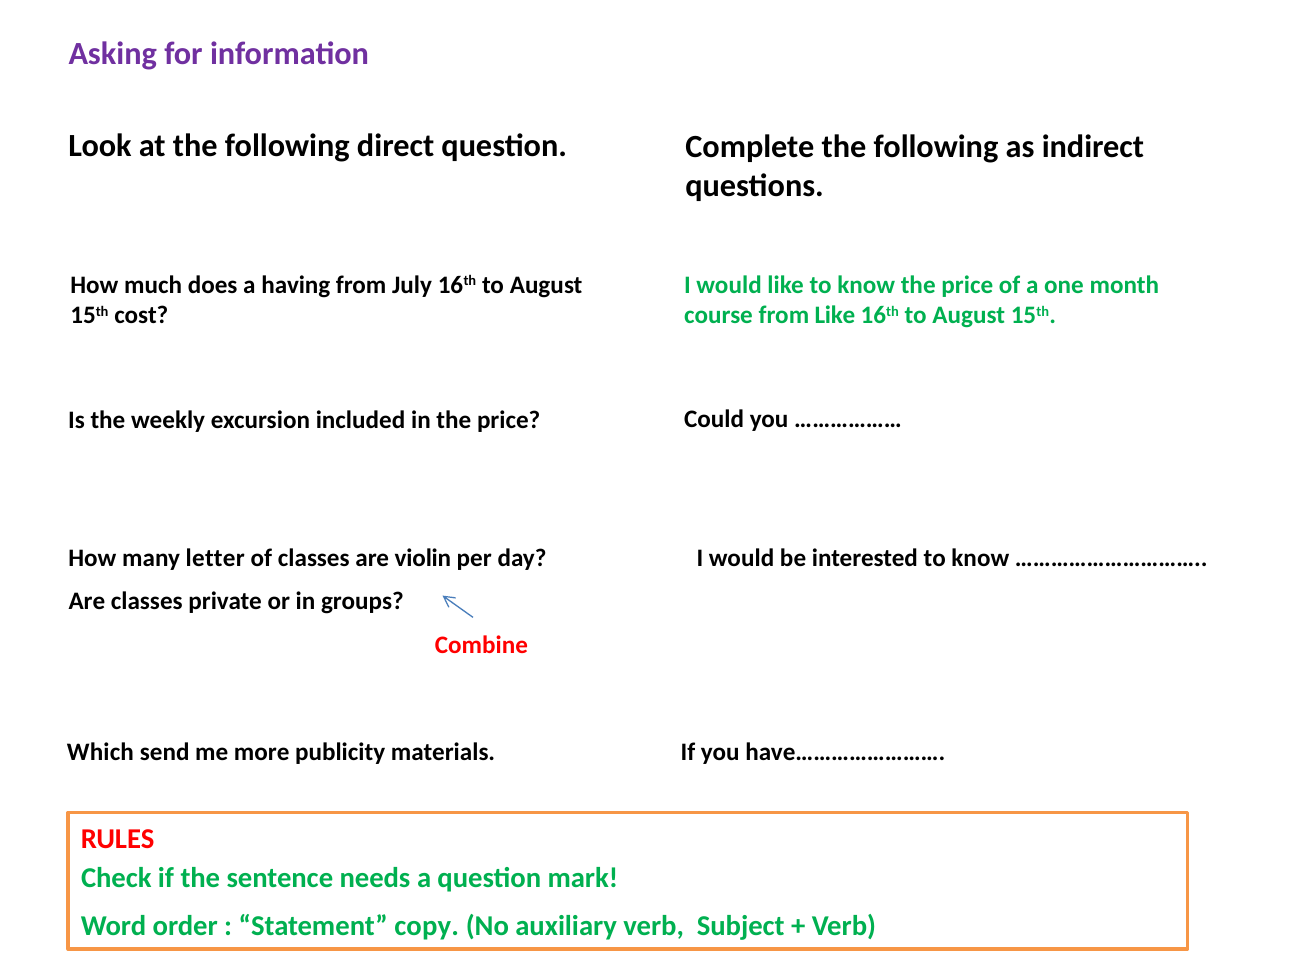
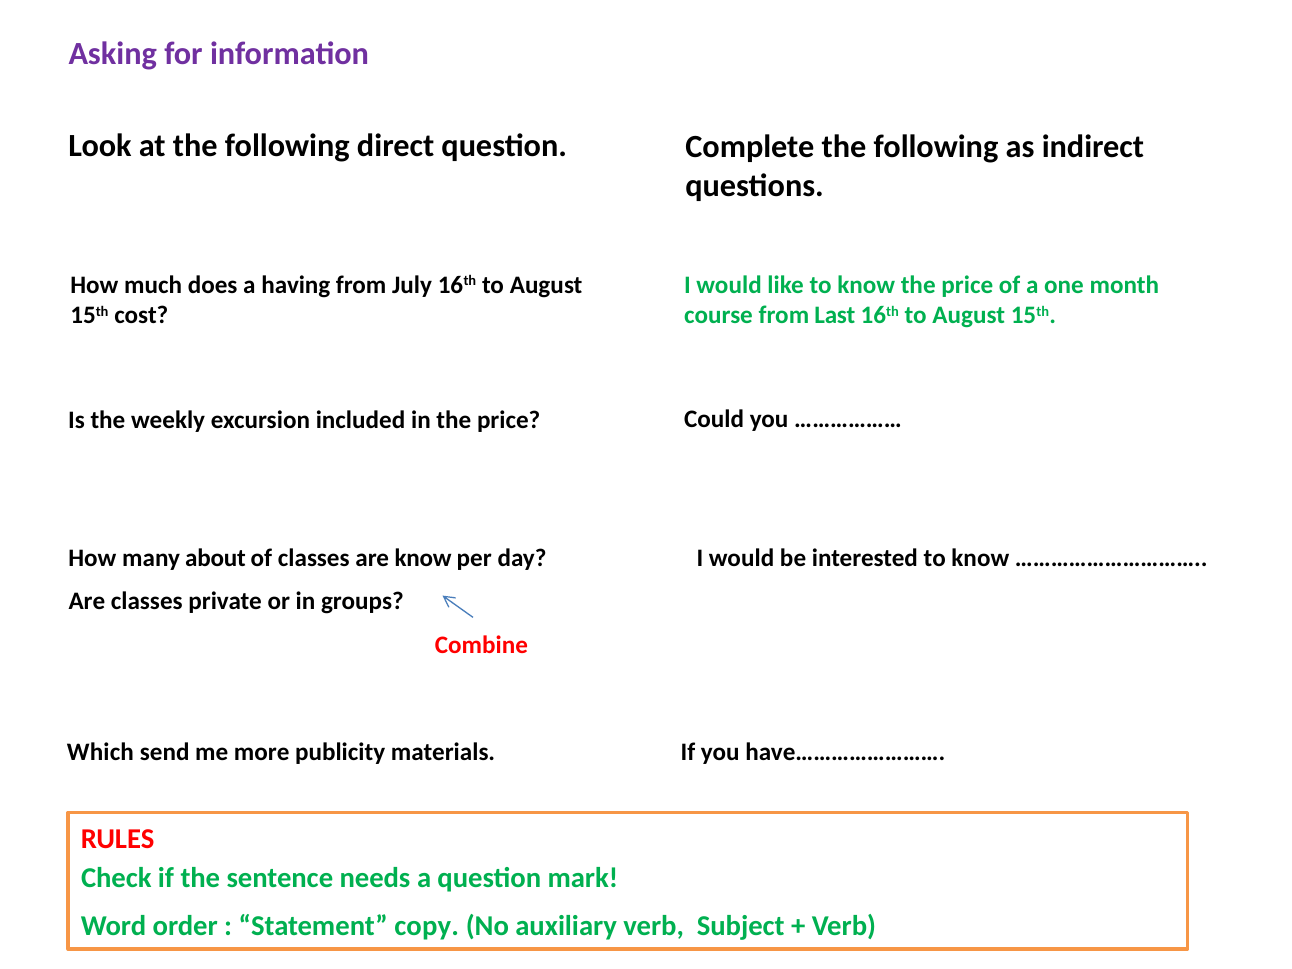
from Like: Like -> Last (835, 315)
letter: letter -> about (215, 558)
are violin: violin -> know (423, 558)
